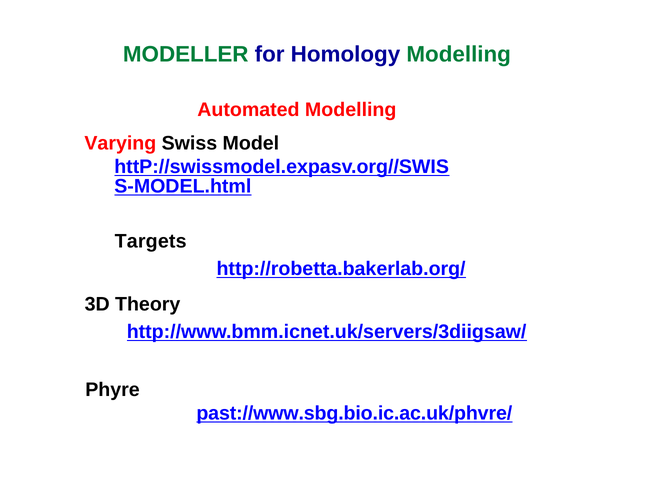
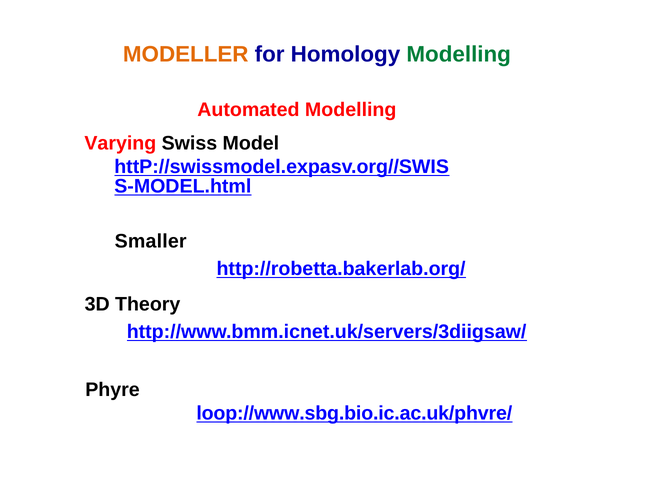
MODELLER colour: green -> orange (186, 54)
Targets: Targets -> Smaller (151, 241)
past://www.sbg.bio.ic.ac.uk/phvre/: past://www.sbg.bio.ic.ac.uk/phvre/ -> loop://www.sbg.bio.ic.ac.uk/phvre/ (354, 413)
